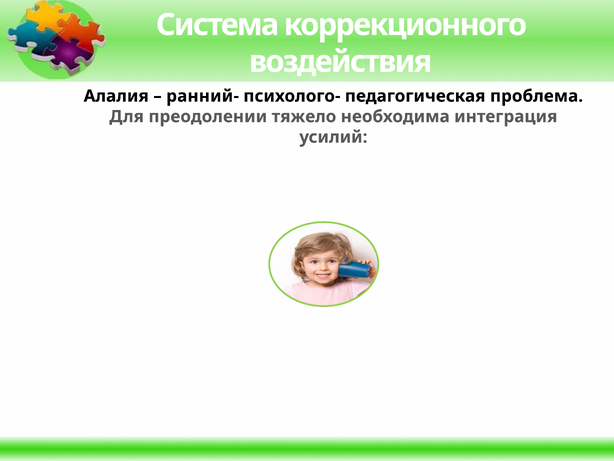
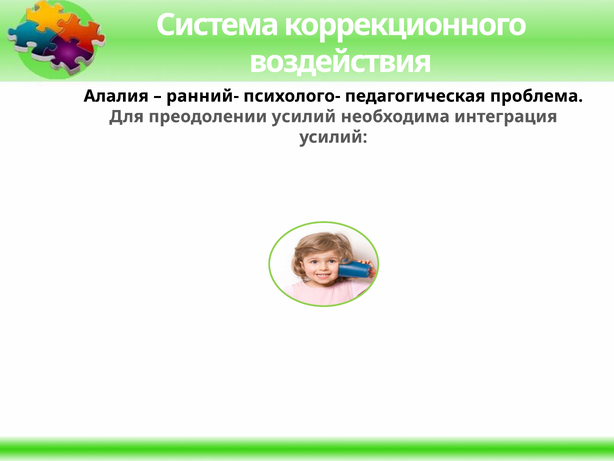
преодолении тяжело: тяжело -> усилий (304, 116)
